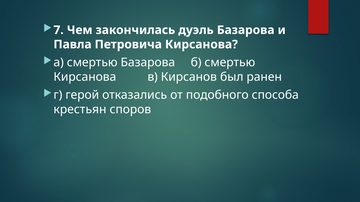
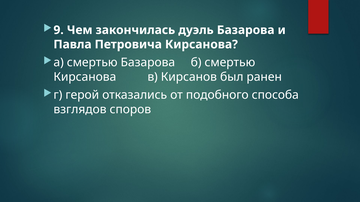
7: 7 -> 9 (59, 30)
крестьян: крестьян -> взглядов (80, 110)
